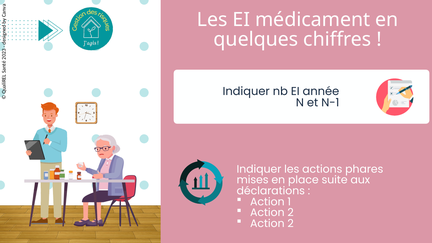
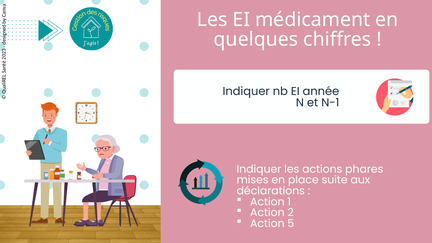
2: 2 -> 5 (291, 223)
